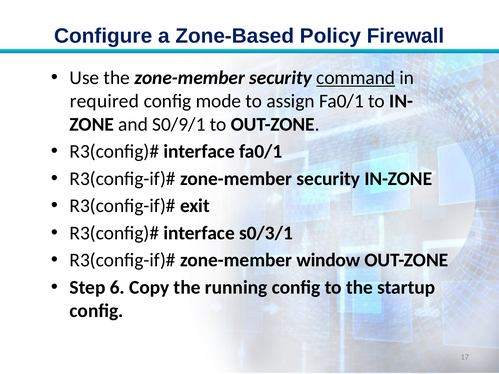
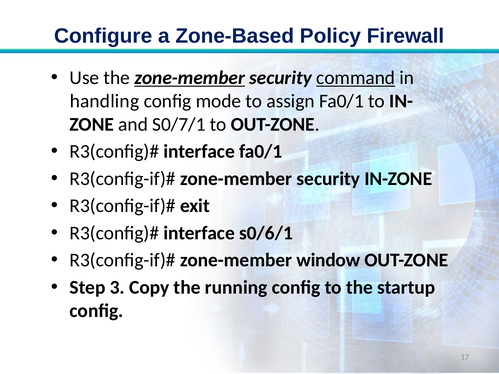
zone-member underline: none -> present (190, 78)
required: required -> handling (104, 101)
S0/9/1: S0/9/1 -> S0/7/1 (179, 124)
s0/3/1: s0/3/1 -> s0/6/1 (266, 233)
6: 6 -> 3 (117, 288)
